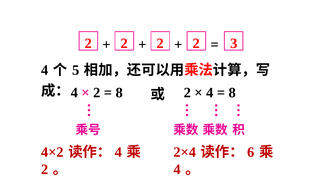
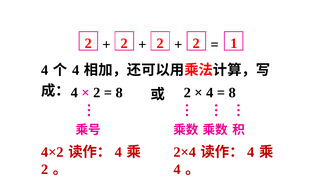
3: 3 -> 1 (234, 43)
5: 5 -> 4 (76, 70)
6: 6 -> 4 (251, 152)
